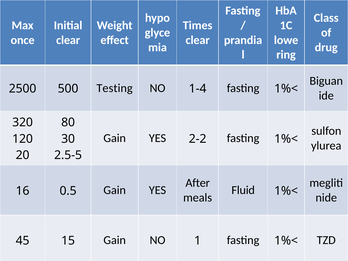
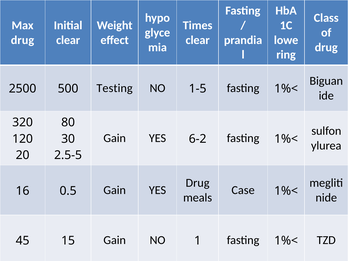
once: once -> drug (22, 40)
1-4: 1-4 -> 1-5 (198, 89)
2-2: 2-2 -> 6-2 (198, 139)
After: After -> Drug (198, 183)
Fluid: Fluid -> Case (243, 190)
